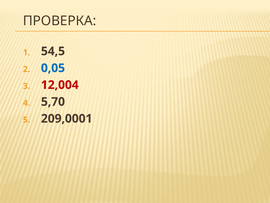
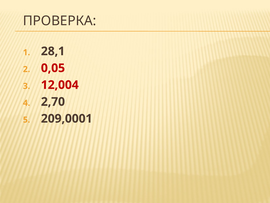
54,5: 54,5 -> 28,1 (53, 51)
0,05 colour: blue -> red (53, 68)
5,70: 5,70 -> 2,70 (53, 102)
